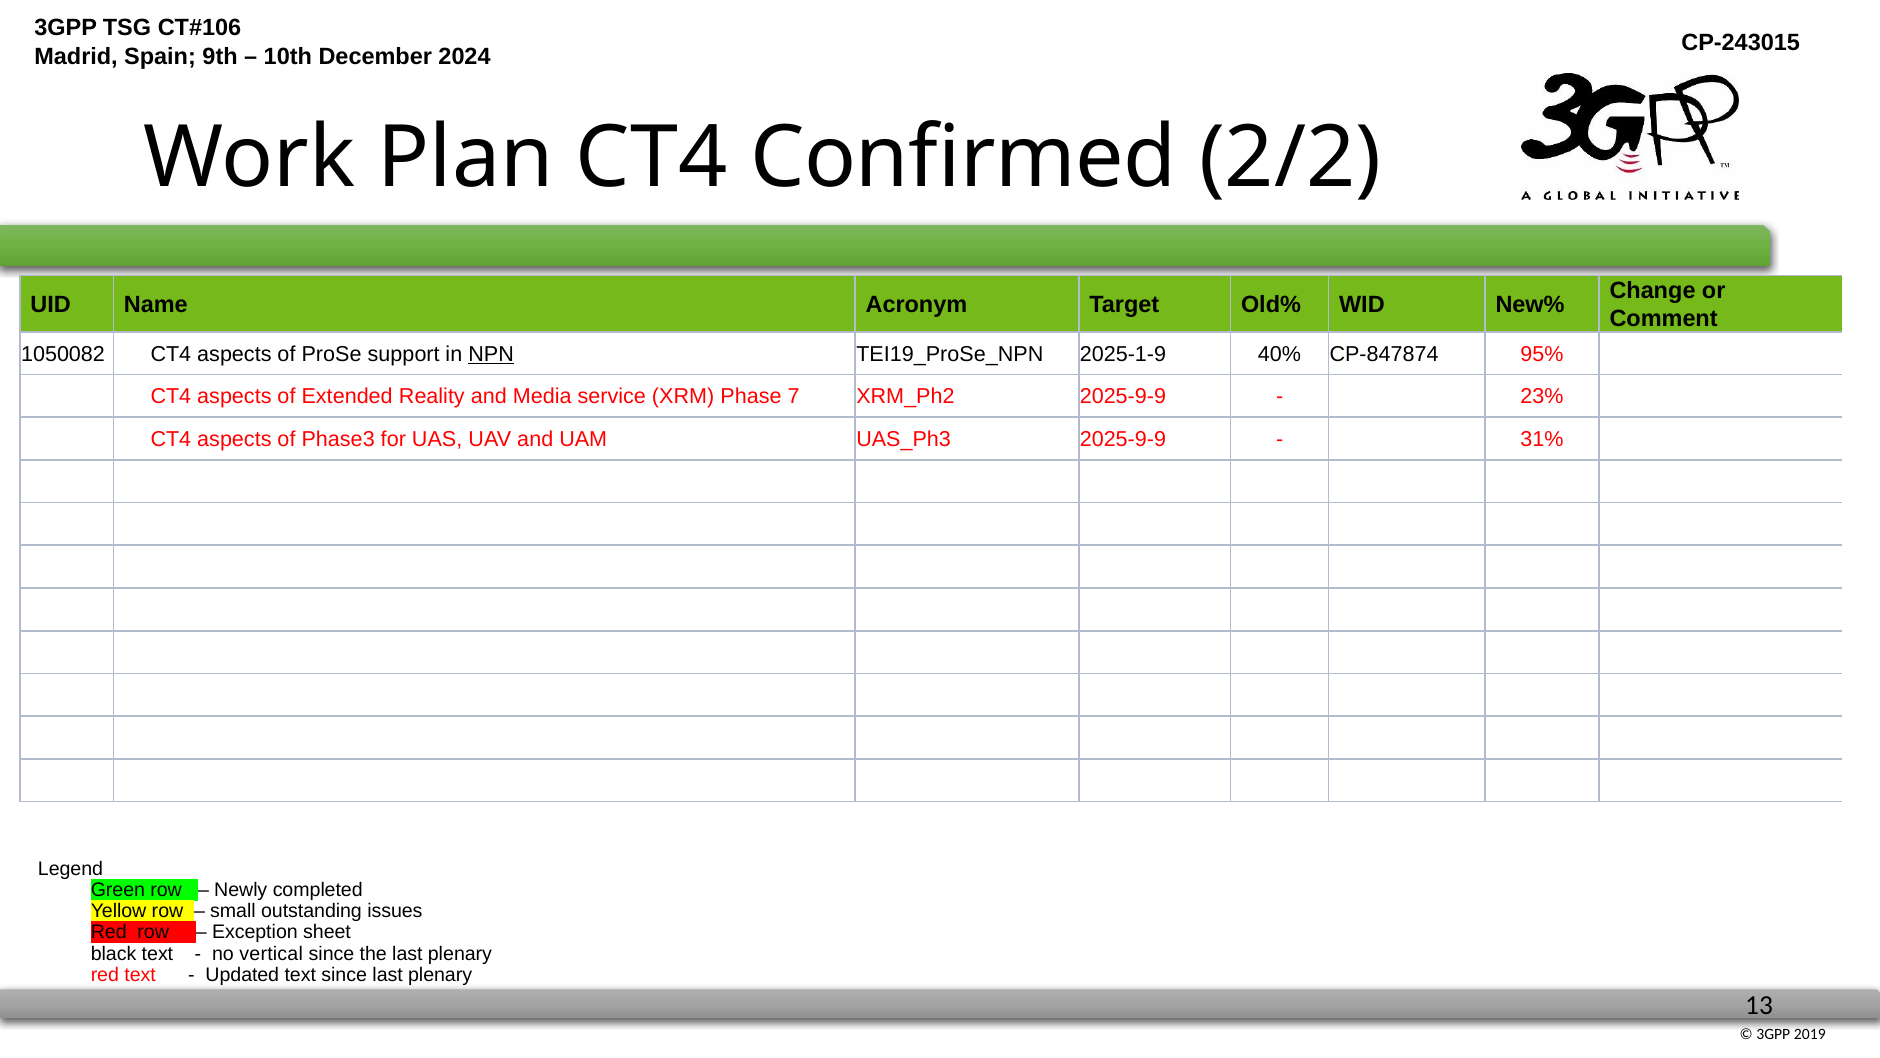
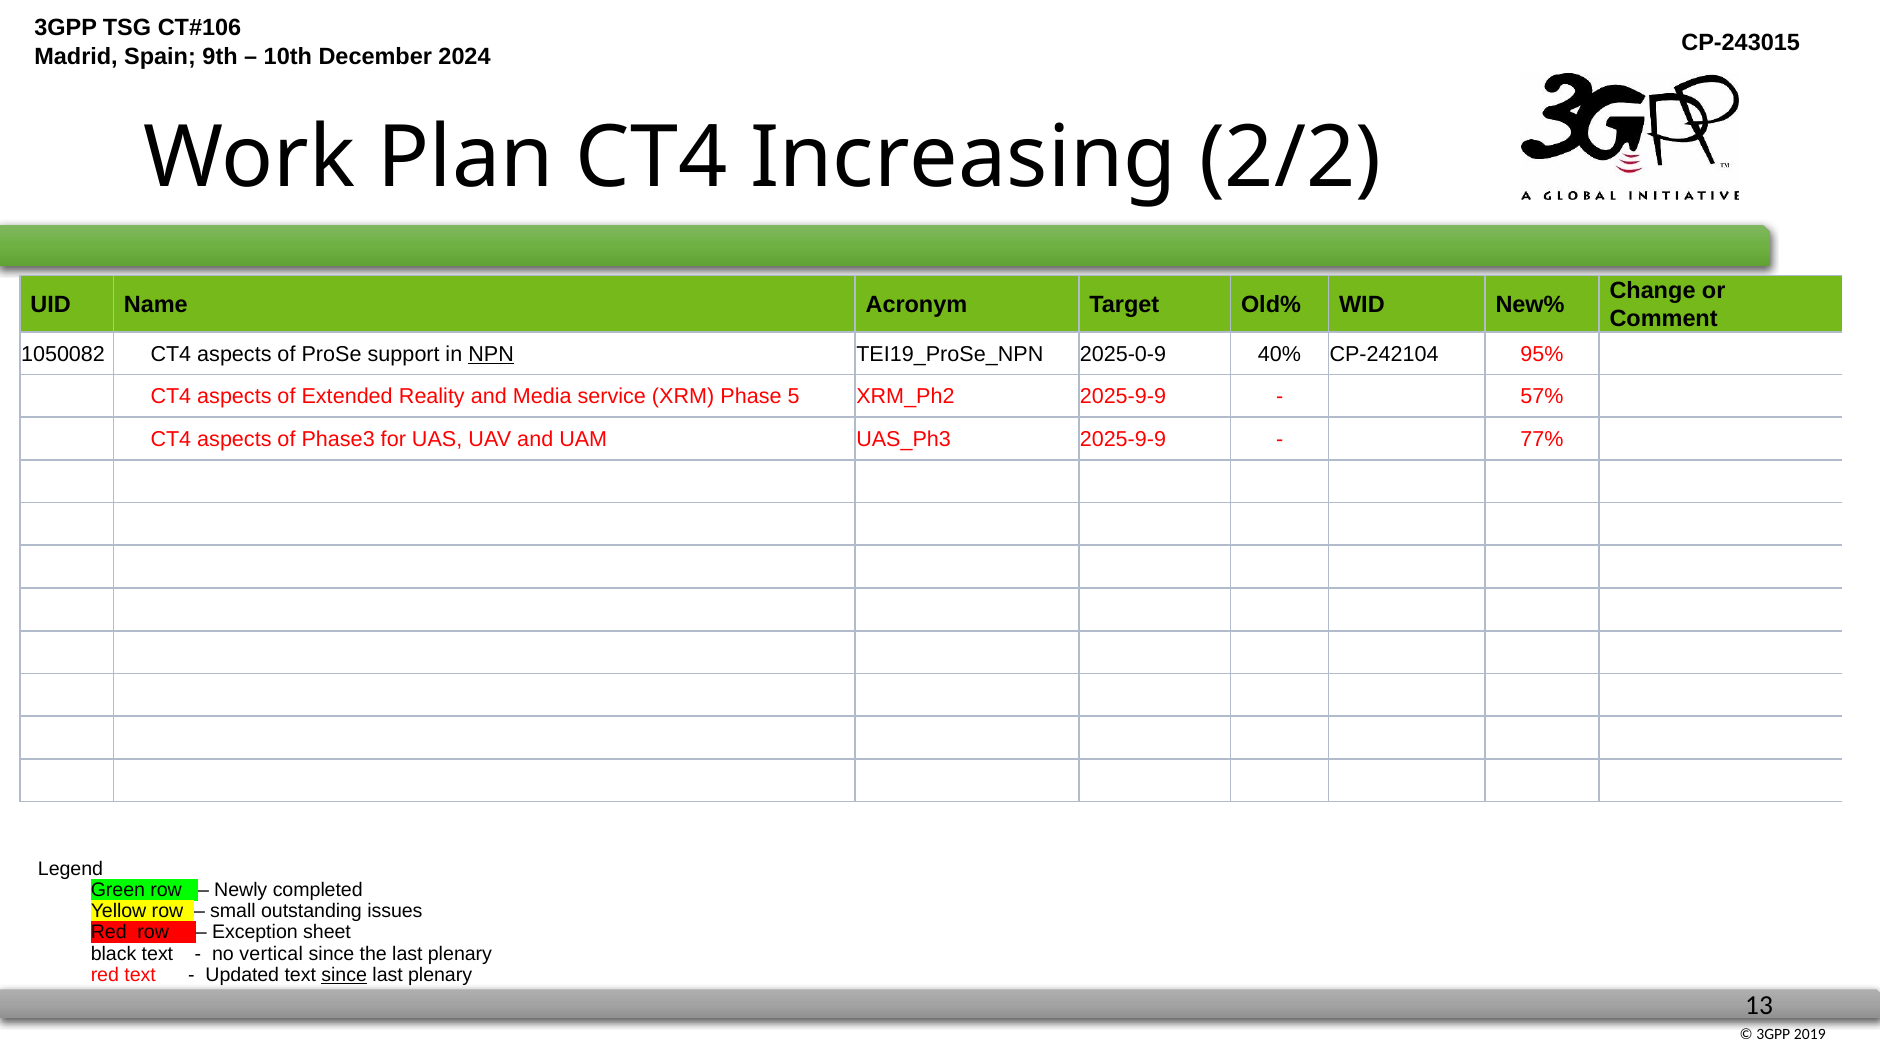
Confirmed: Confirmed -> Increasing (963, 158)
2025-1-9: 2025-1-9 -> 2025-0-9 (1123, 354)
CP-847874: CP-847874 -> CP-242104 (1384, 354)
7: 7 -> 5 (794, 397)
23%: 23% -> 57% (1542, 397)
31%: 31% -> 77% (1542, 439)
since underline: none -> present (344, 974)
